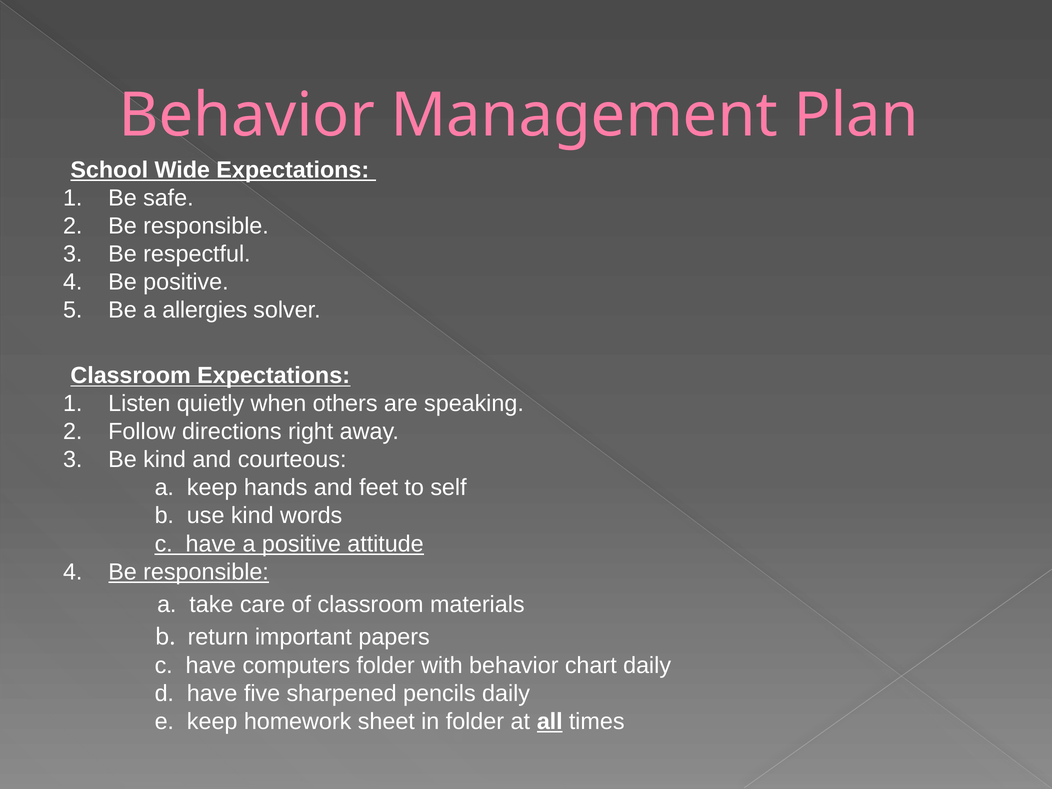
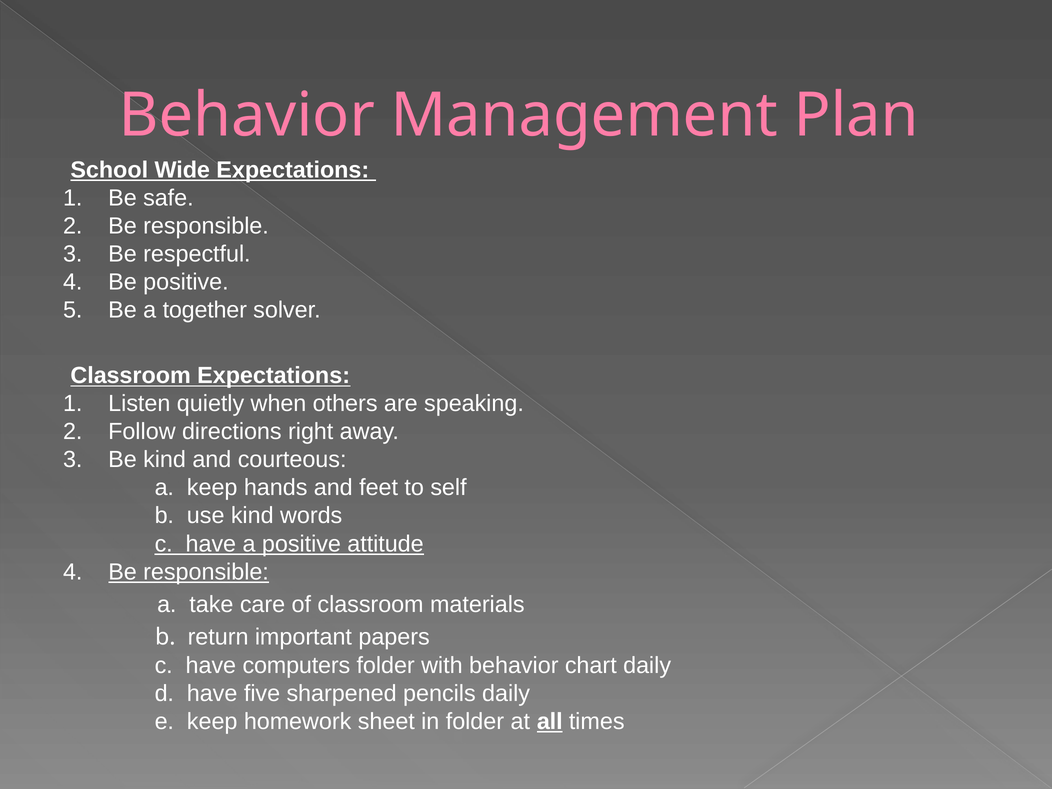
allergies: allergies -> together (205, 310)
